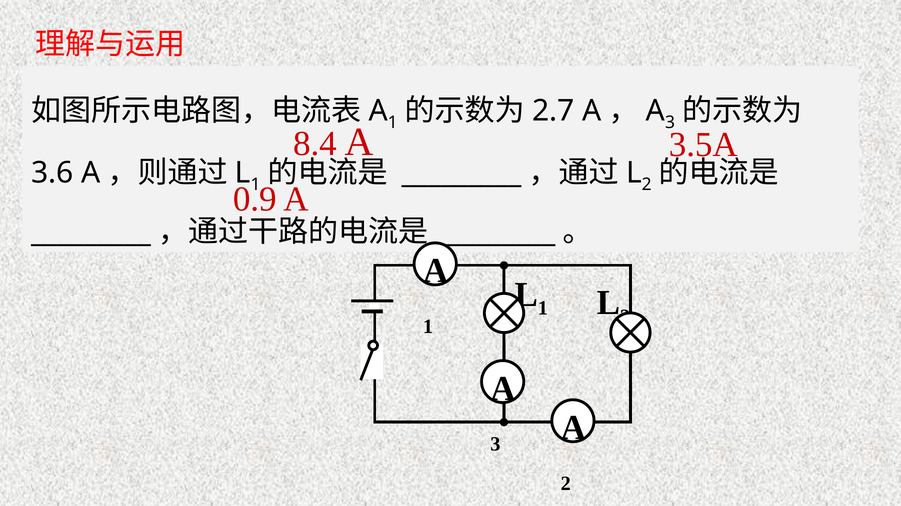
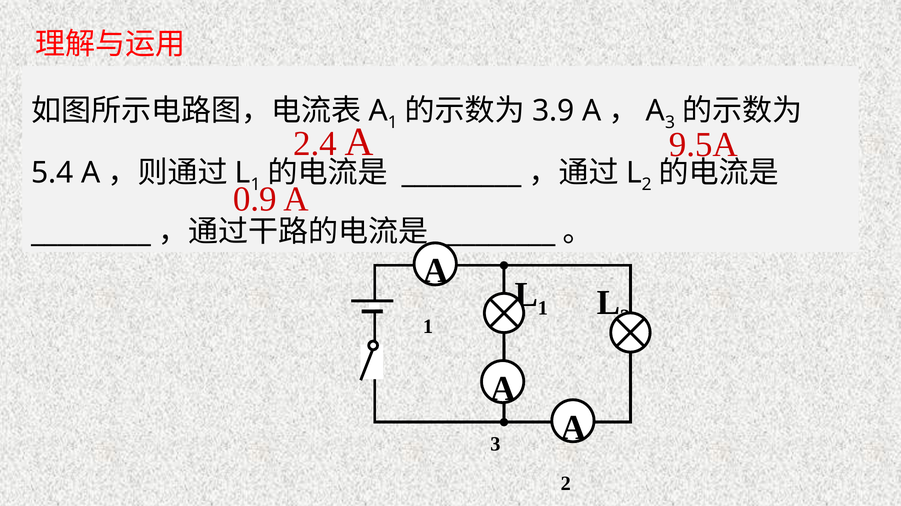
2.7: 2.7 -> 3.9 (553, 111)
8.4: 8.4 -> 2.4 (315, 143)
3.5A: 3.5A -> 9.5A (703, 144)
3.6: 3.6 -> 5.4 (52, 172)
